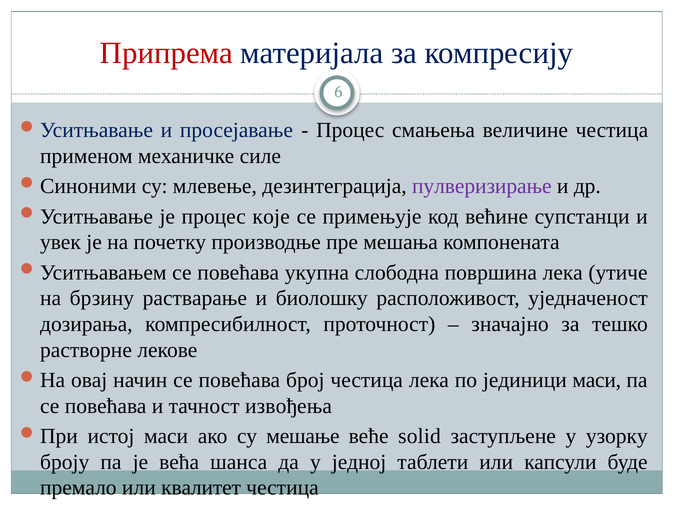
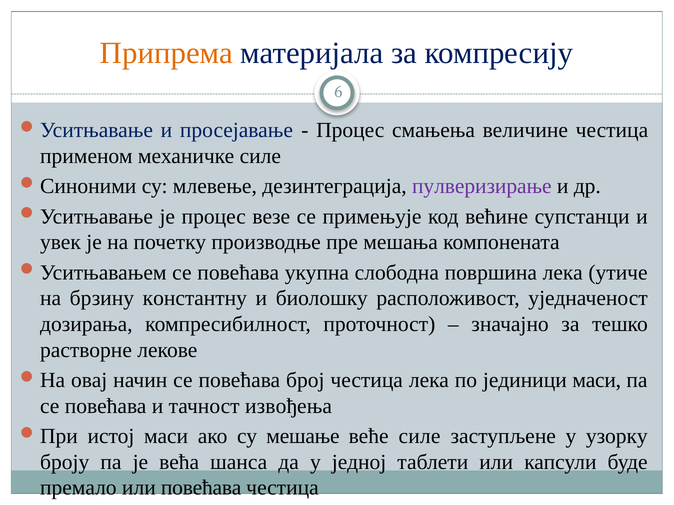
Припрема colour: red -> orange (166, 53)
које: које -> везе (271, 217)
растварање: растварање -> константну (195, 299)
веће solid: solid -> силе (419, 437)
или квалитет: квалитет -> повећава (201, 488)
